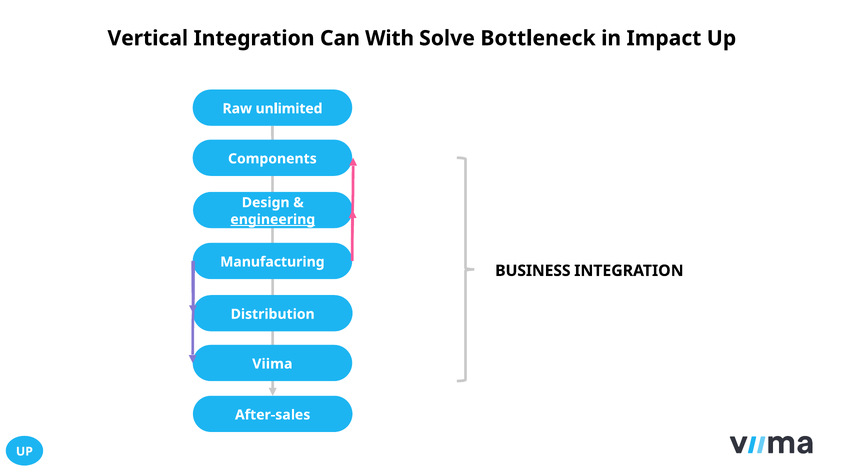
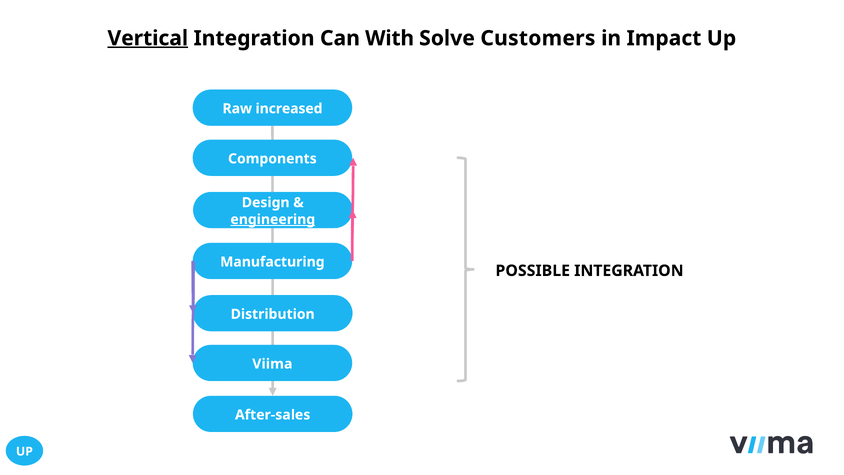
Vertical underline: none -> present (148, 38)
Bottleneck: Bottleneck -> Customers (538, 38)
unlimited: unlimited -> increased (289, 109)
BUSINESS: BUSINESS -> POSSIBLE (533, 271)
